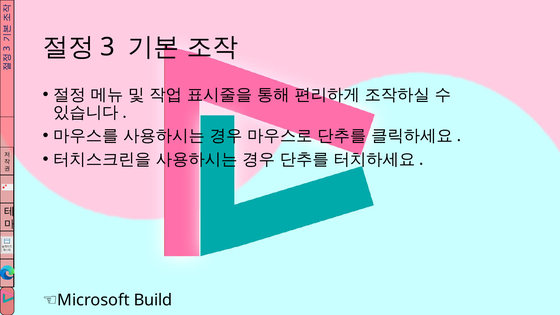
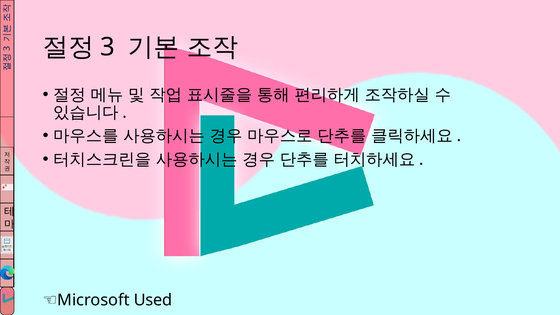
Build: Build -> Used (153, 300)
